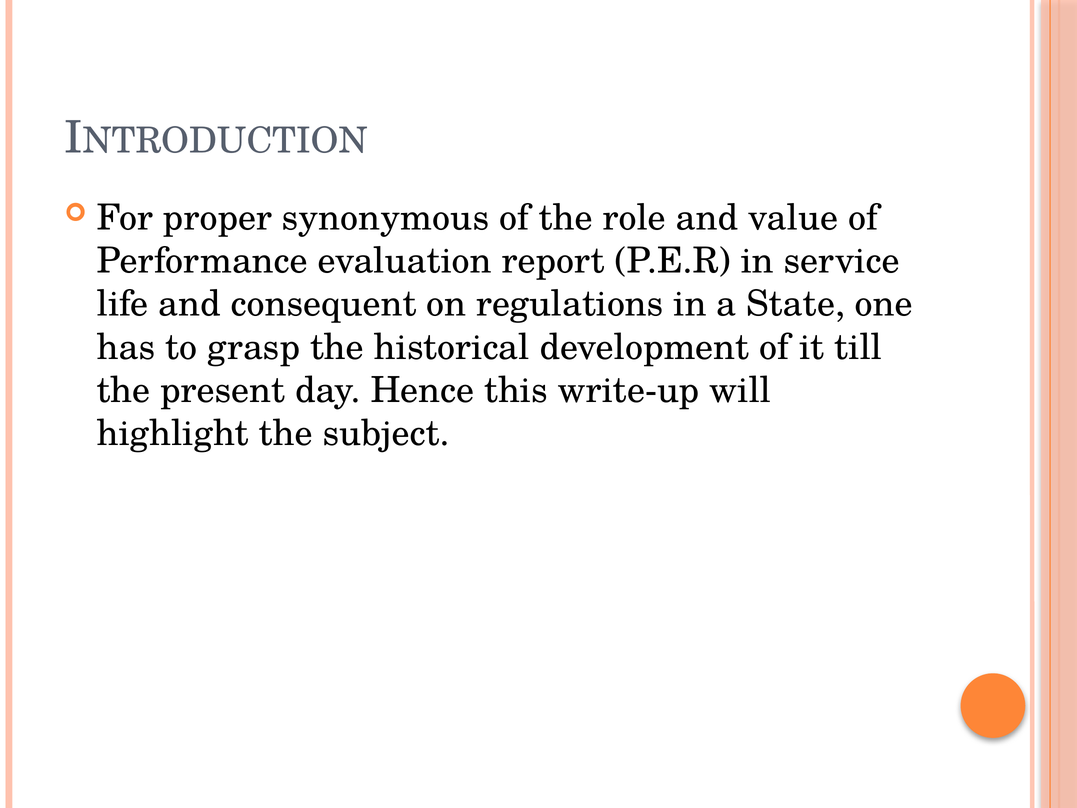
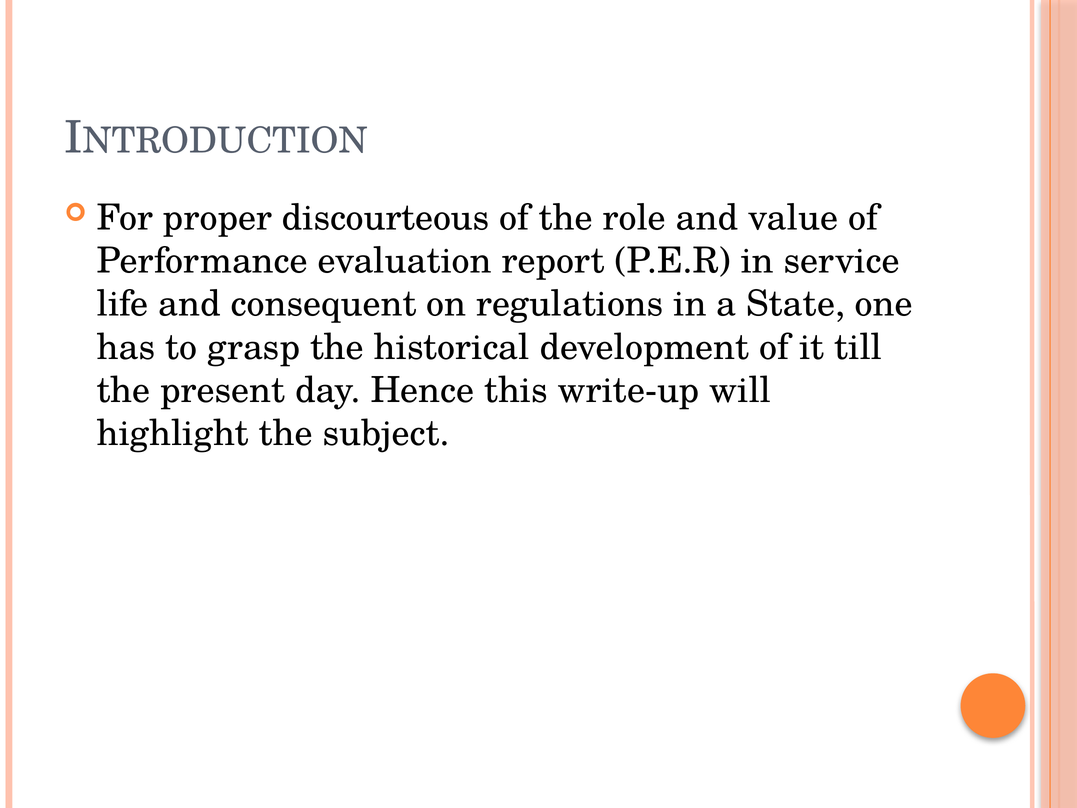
synonymous: synonymous -> discourteous (386, 218)
